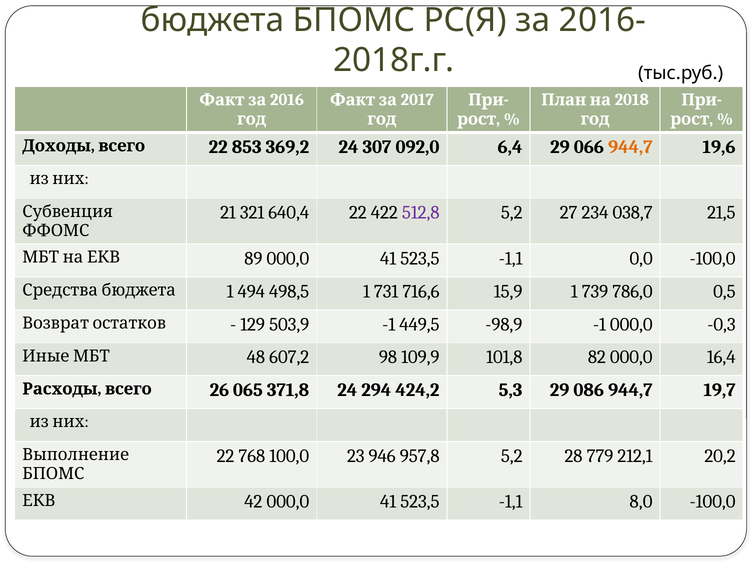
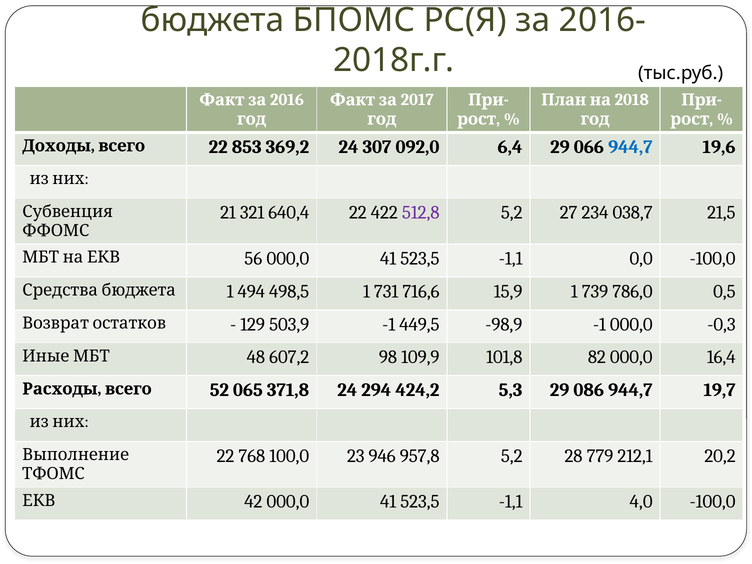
944,7 colour: orange -> blue (630, 147)
89: 89 -> 56 (253, 259)
26: 26 -> 52 (219, 390)
БПОМС: БПОМС -> ТФОМС (53, 474)
8,0: 8,0 -> 4,0 (641, 502)
